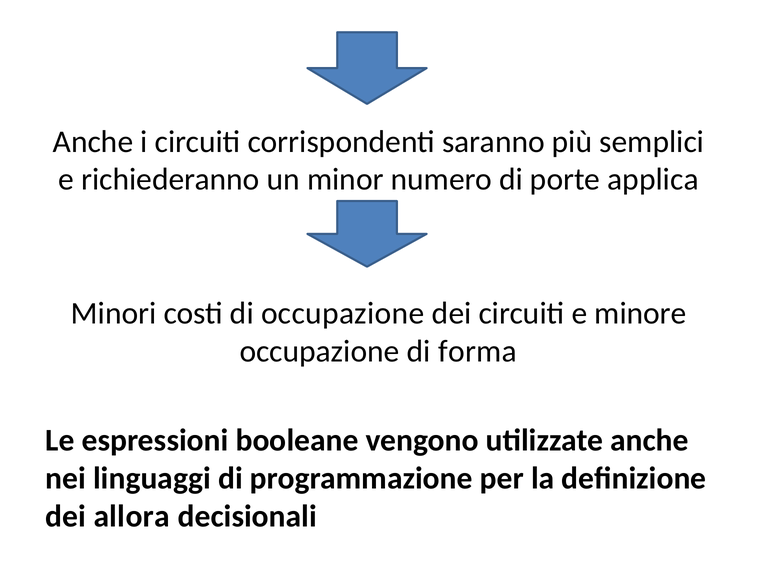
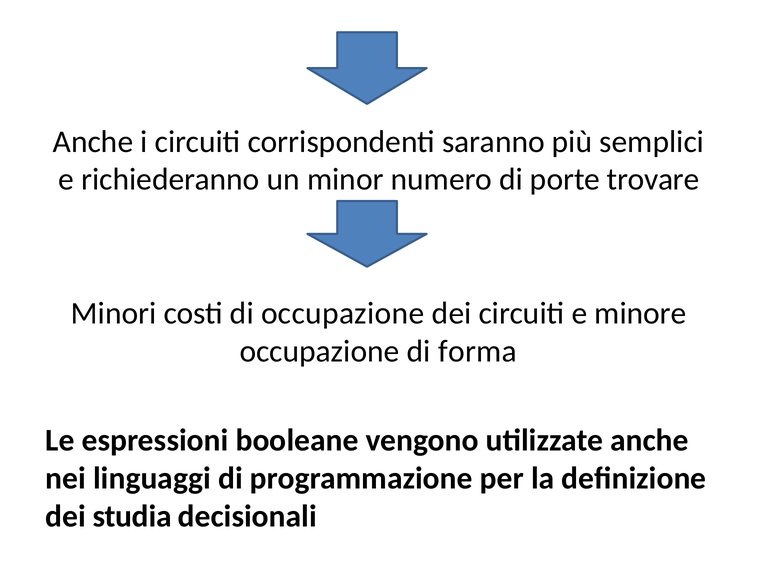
applica: applica -> trovare (653, 180)
allora: allora -> studia (132, 517)
